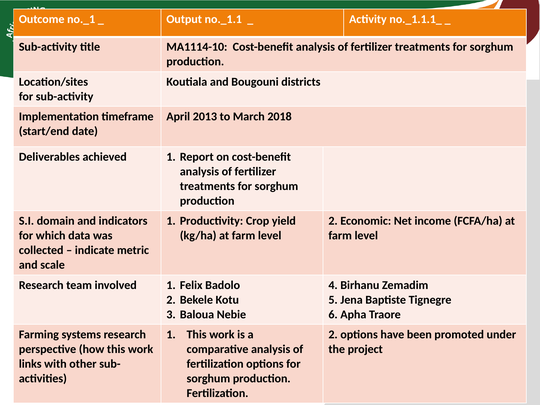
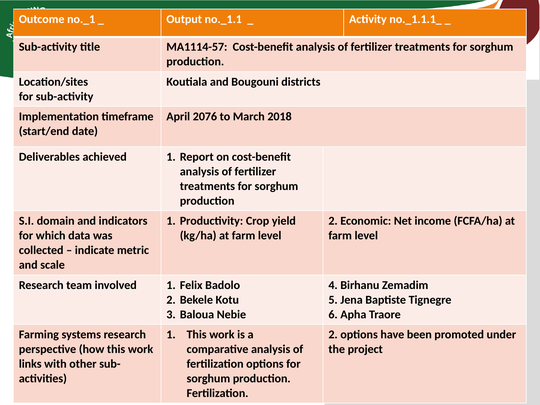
MA1114-10: MA1114-10 -> MA1114-57 (197, 47)
2013: 2013 -> 2076 (205, 117)
